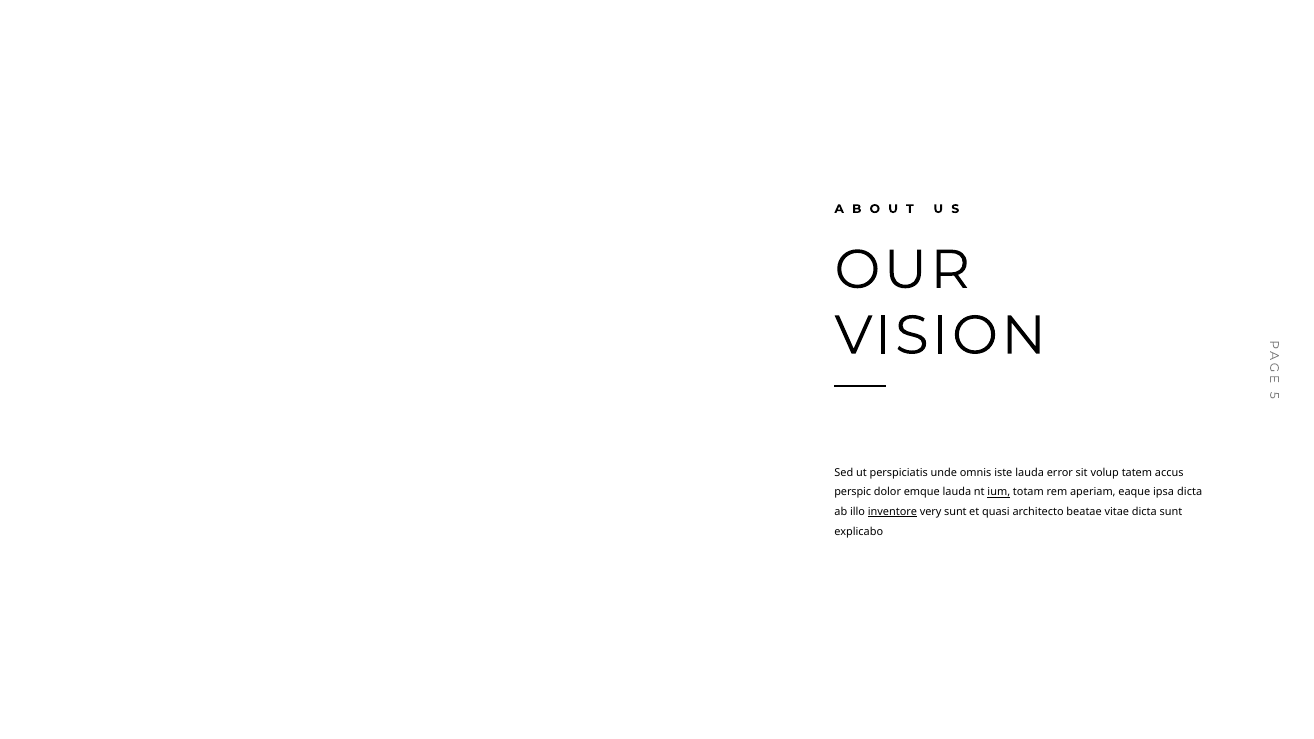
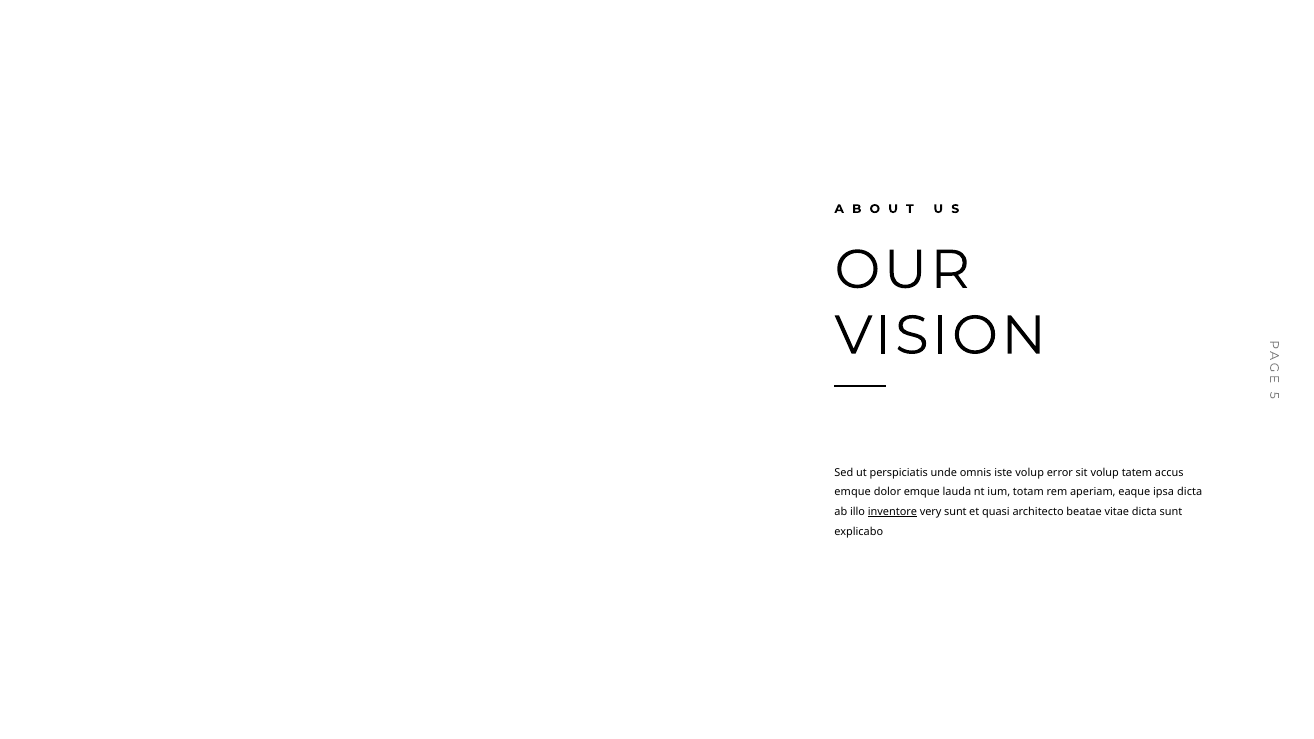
iste lauda: lauda -> volup (1030, 473)
perspic: perspic -> emque (853, 492)
ium underline: present -> none (999, 492)
